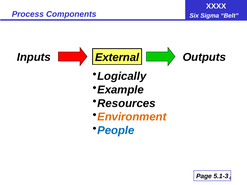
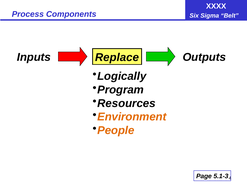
External: External -> Replace (117, 57)
Example: Example -> Program (121, 90)
People colour: blue -> orange (116, 131)
